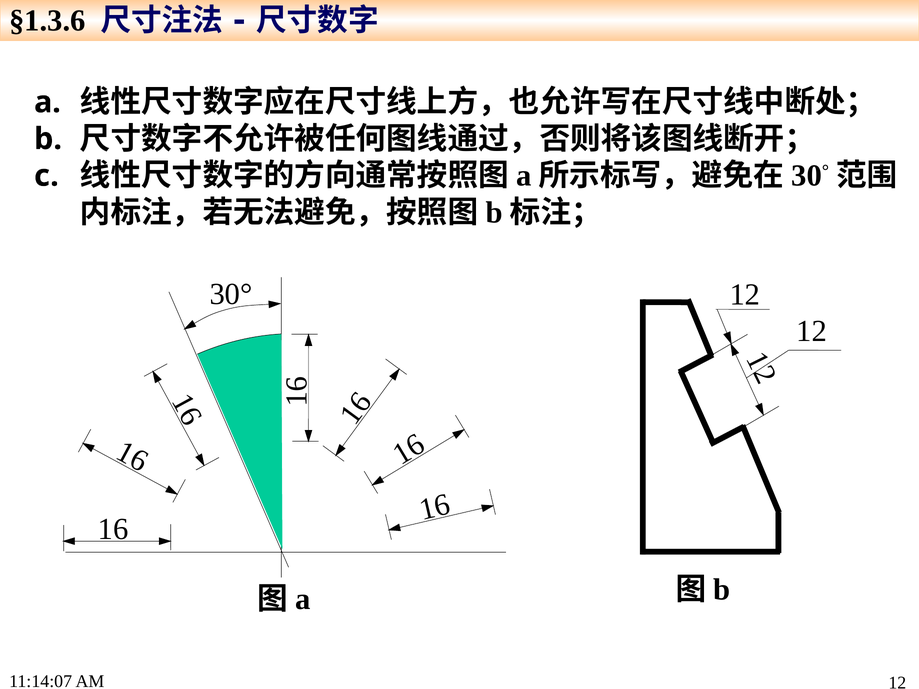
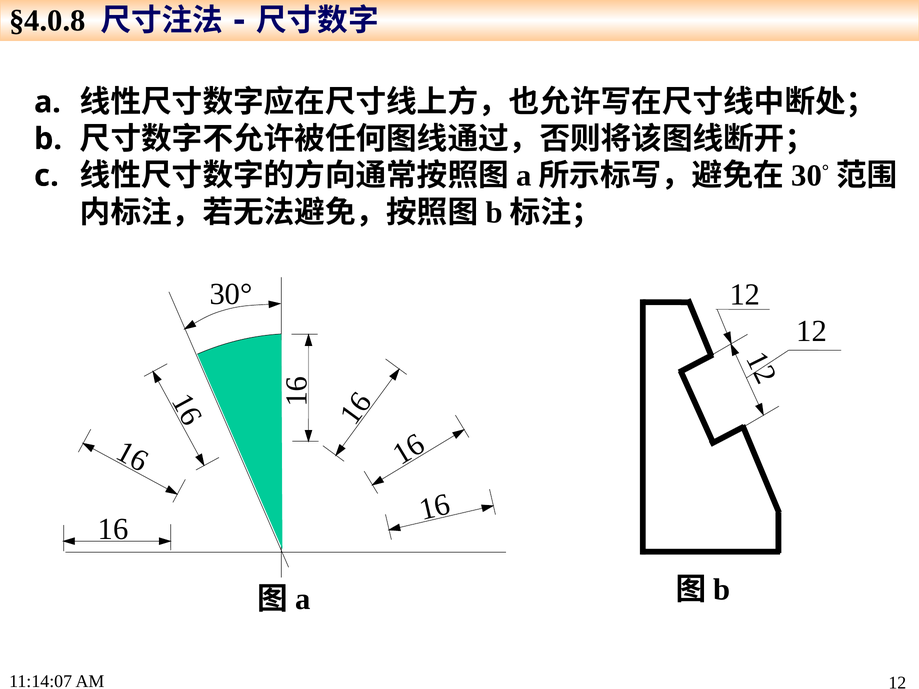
§1.3.6: §1.3.6 -> §4.0.8 (47, 21)
